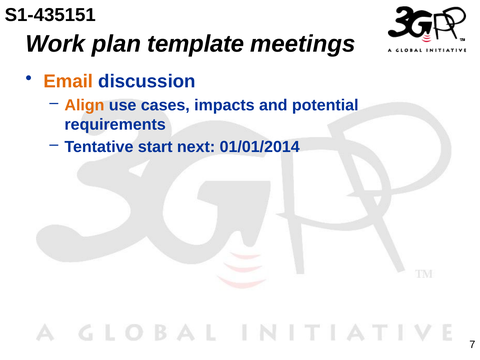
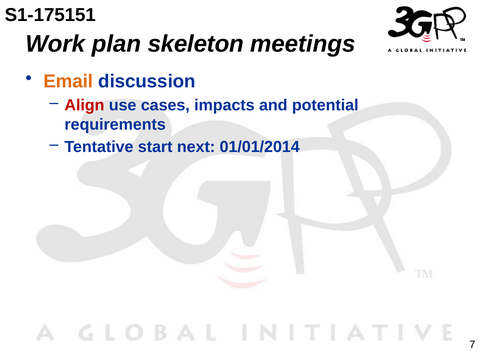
S1-435151: S1-435151 -> S1-175151 (50, 15)
template: template -> skeleton (196, 44)
Align colour: orange -> red (84, 105)
